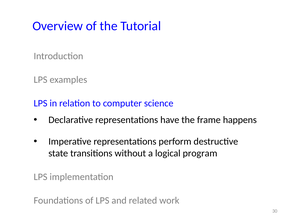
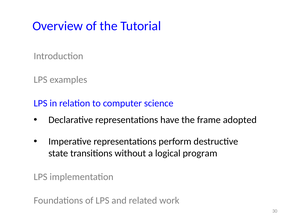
happens: happens -> adopted (240, 120)
